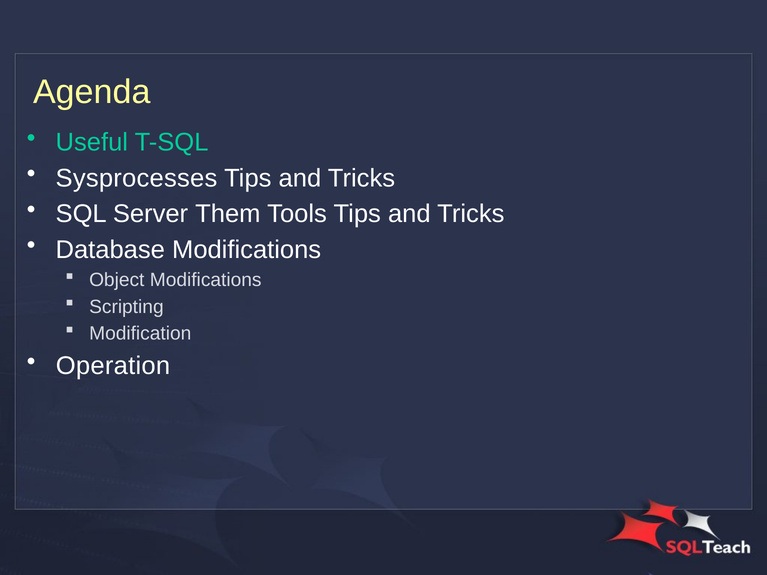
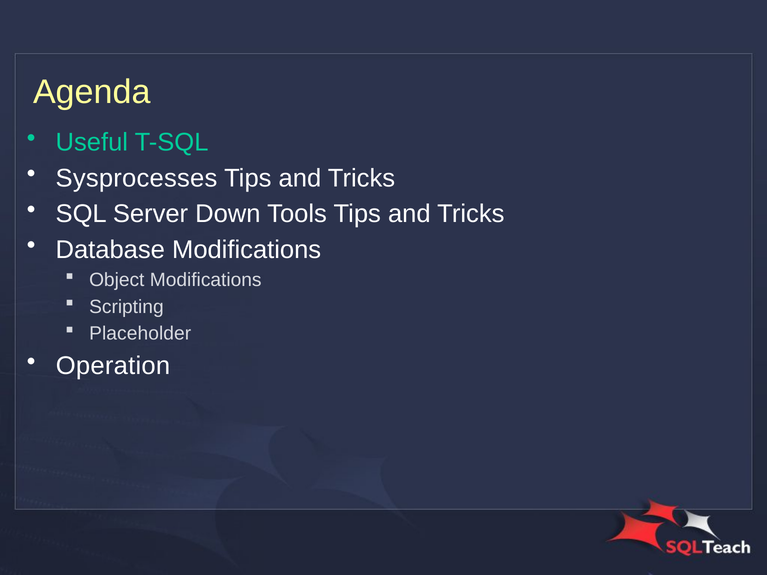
Them: Them -> Down (228, 214)
Modification: Modification -> Placeholder (140, 334)
